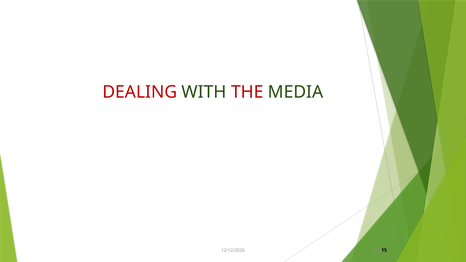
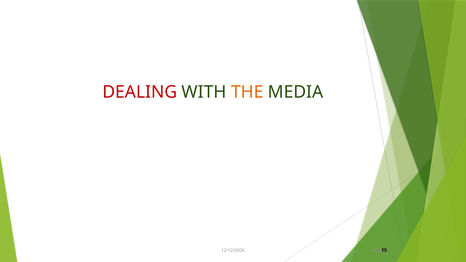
THE colour: red -> orange (247, 92)
